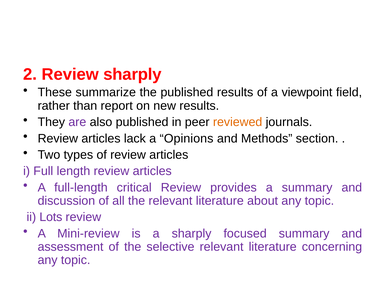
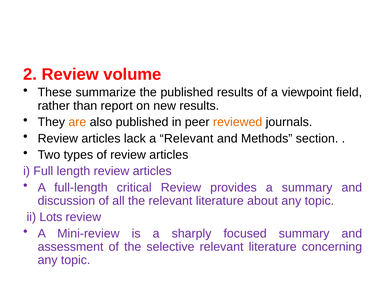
Review sharply: sharply -> volume (132, 74)
are colour: purple -> orange (77, 122)
a Opinions: Opinions -> Relevant (187, 138)
